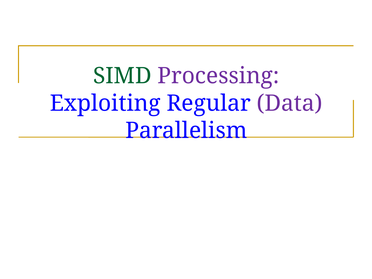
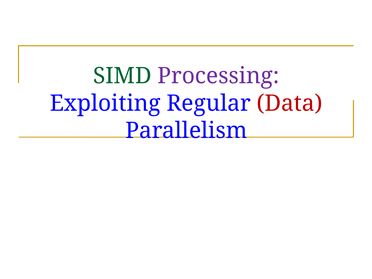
Data colour: purple -> red (290, 103)
